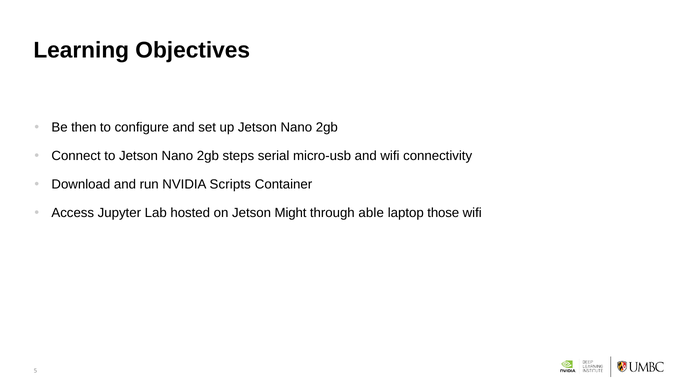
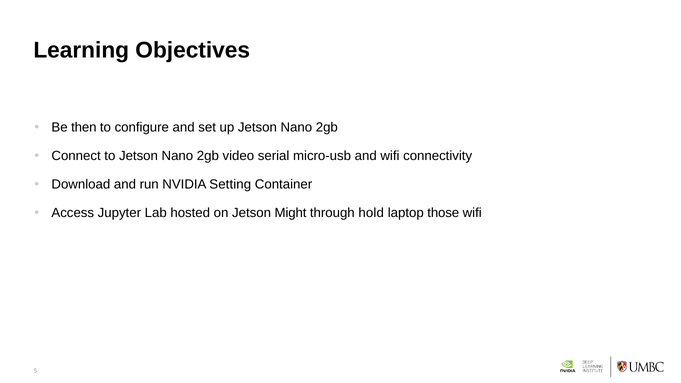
steps: steps -> video (238, 156)
Scripts: Scripts -> Setting (230, 184)
able: able -> hold (371, 213)
